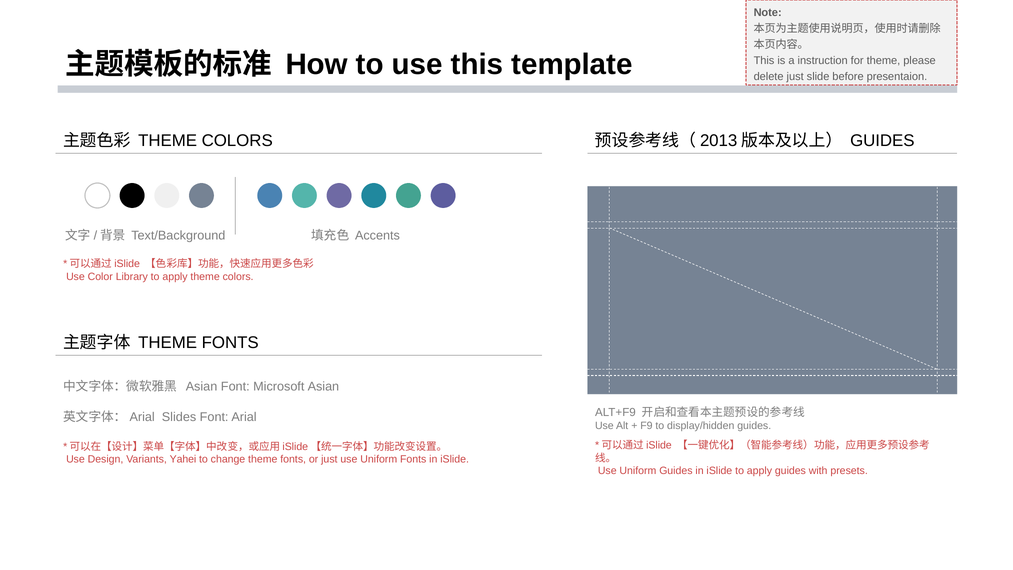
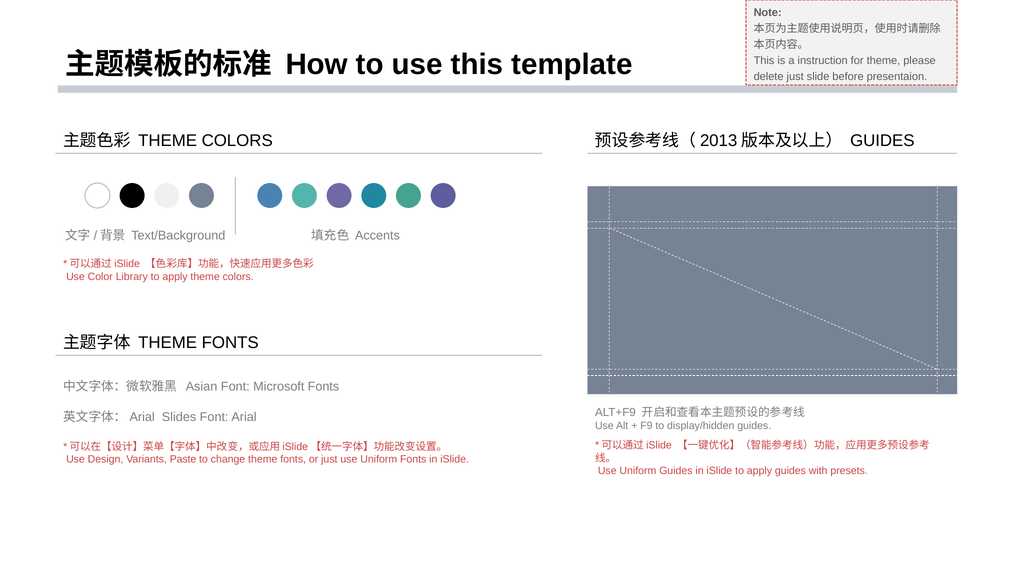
Microsoft Asian: Asian -> Fonts (323, 386)
Yahei: Yahei -> Paste (183, 459)
